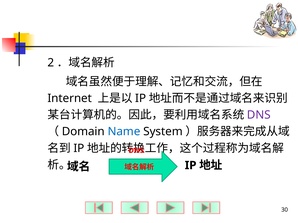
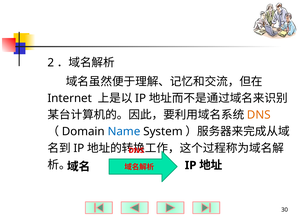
DNS colour: purple -> orange (259, 115)
